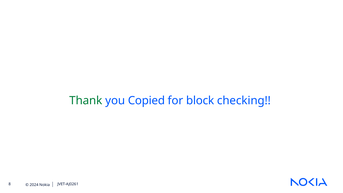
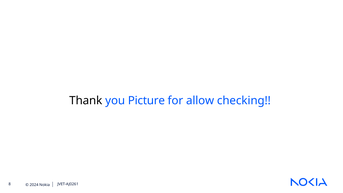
Thank colour: green -> black (86, 101)
Copied: Copied -> Picture (146, 101)
block: block -> allow (200, 101)
